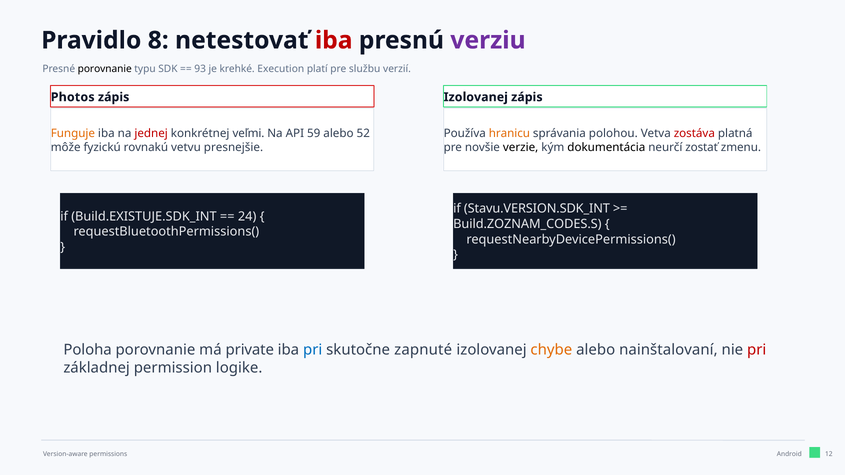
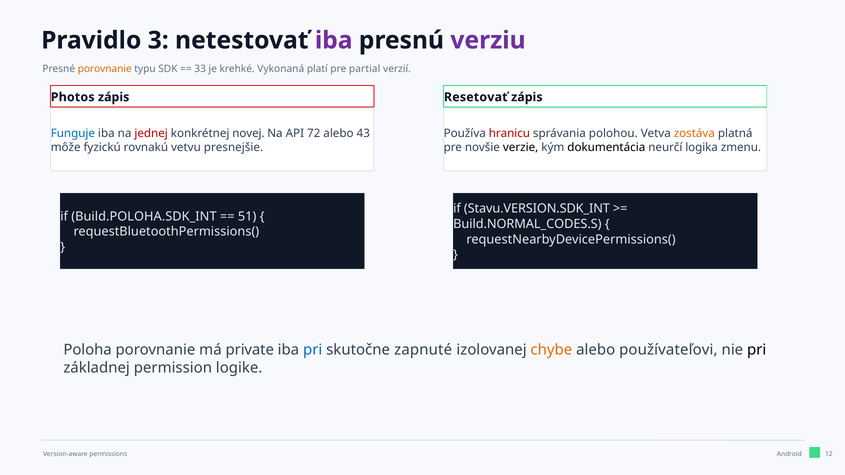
8: 8 -> 3 (158, 40)
iba colour: red -> purple (334, 40)
porovnanie colour: black -> orange (105, 69)
93: 93 -> 33 (200, 69)
Execution: Execution -> Vykonaná (281, 69)
službu: službu -> partial (365, 69)
Izolovanej: Izolovanej -> Resetovať (476, 97)
Funguje colour: orange -> blue (73, 134)
veľmi: veľmi -> novej (248, 134)
59: 59 -> 72 (314, 134)
52: 52 -> 43 (363, 134)
hranicu colour: orange -> red (509, 134)
zostáva colour: red -> orange (694, 134)
zostať: zostať -> logika (702, 148)
Build.EXISTUJE.SDK_INT: Build.EXISTUJE.SDK_INT -> Build.POLOHA.SDK_INT (144, 217)
24: 24 -> 51 (247, 217)
Build.ZOZNAM_CODES.S: Build.ZOZNAM_CODES.S -> Build.NORMAL_CODES.S (527, 224)
nainštalovaní: nainštalovaní -> používateľovi (668, 350)
pri colour: red -> black (757, 350)
